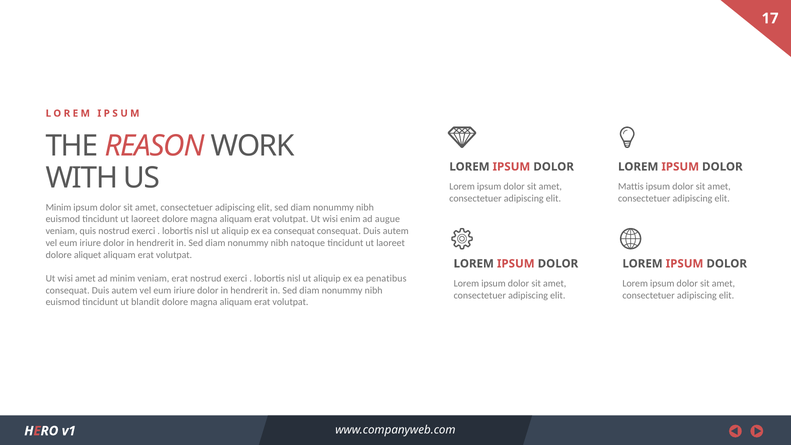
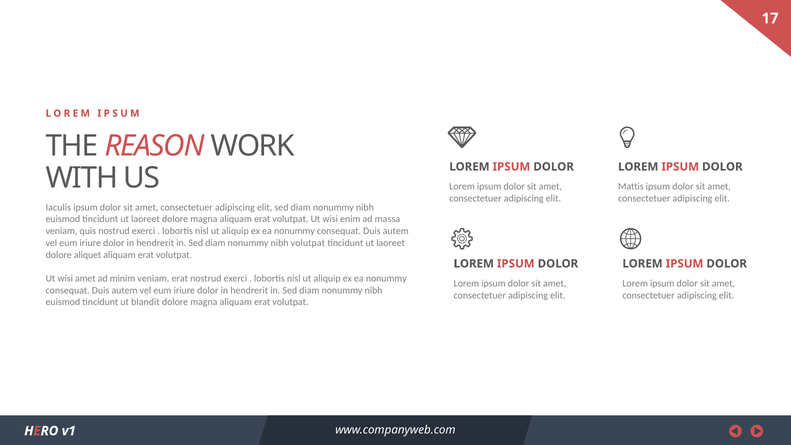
Minim: Minim -> Iaculis (58, 207)
augue: augue -> massa (387, 219)
consequat: consequat -> nonummy (294, 231)
nibh natoque: natoque -> volutpat (308, 243)
penatibus: penatibus -> nonummy (386, 278)
